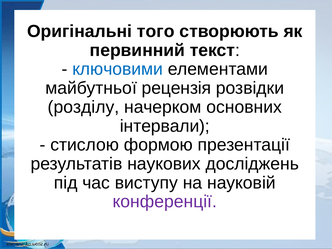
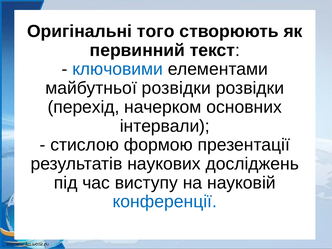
майбутньої рецензія: рецензія -> розвідки (176, 88)
розділу: розділу -> перехід (84, 107)
конференції colour: purple -> blue (165, 202)
